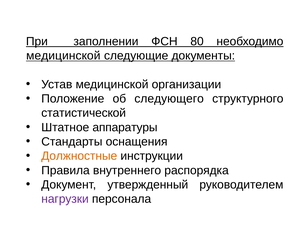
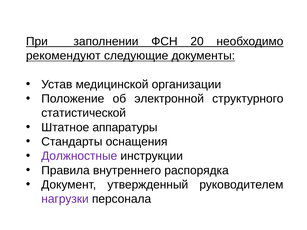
80: 80 -> 20 (197, 42)
медицинской: медицинской -> рекомендуют (63, 56)
следующего: следующего -> электронной (169, 99)
Должностные colour: orange -> purple (79, 156)
